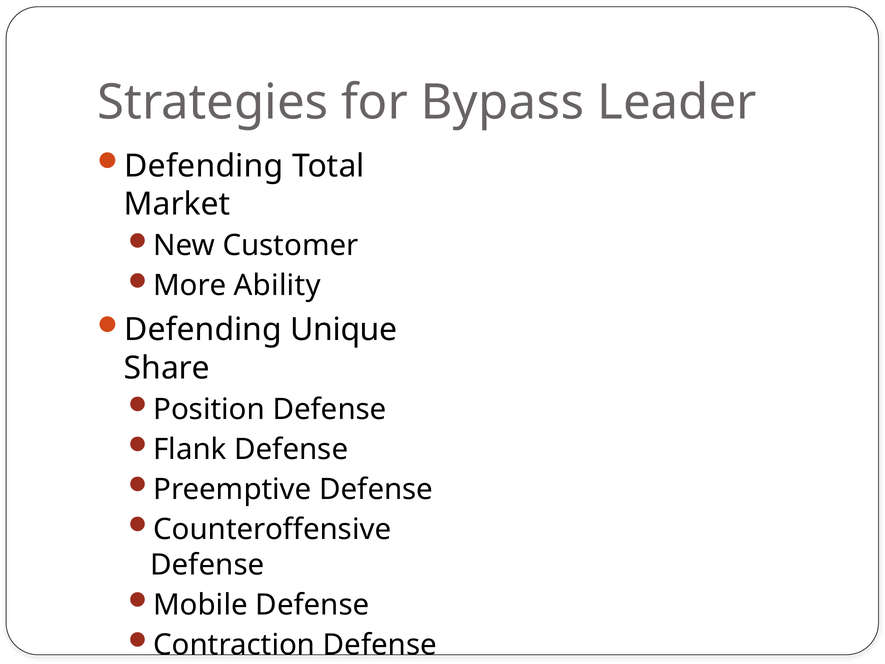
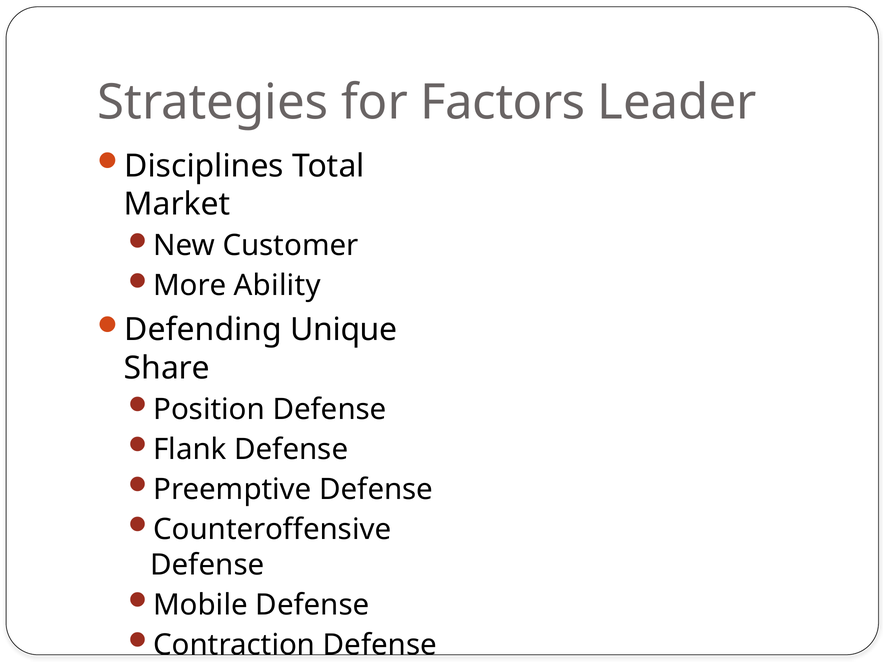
Bypass: Bypass -> Factors (503, 102)
Defending: Defending -> Disciplines (204, 166)
